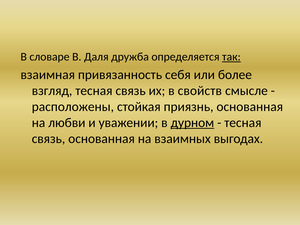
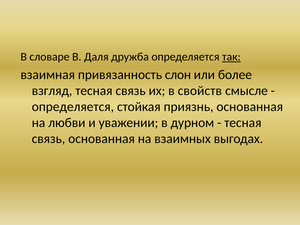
себя: себя -> слон (178, 75)
расположены: расположены -> определяется (73, 107)
дурном underline: present -> none (192, 123)
